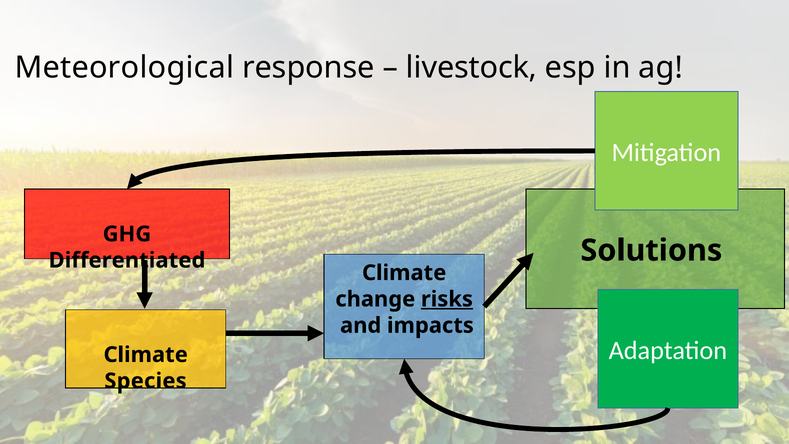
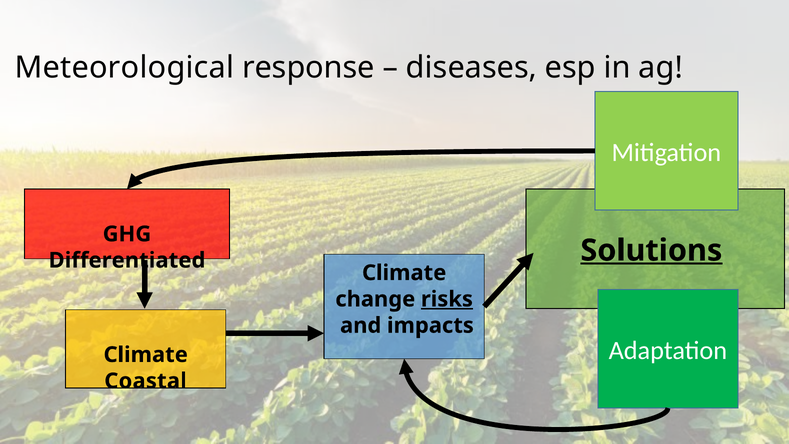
livestock: livestock -> diseases (472, 68)
Solutions underline: none -> present (651, 250)
Species: Species -> Coastal (146, 381)
